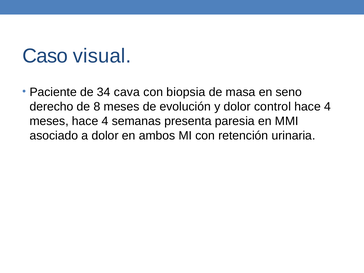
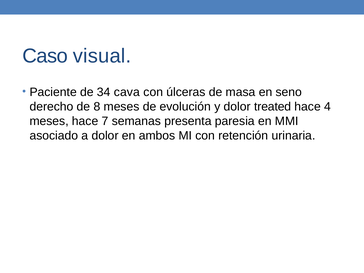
biopsia: biopsia -> úlceras (186, 92)
control: control -> treated (273, 107)
meses hace 4: 4 -> 7 (105, 121)
